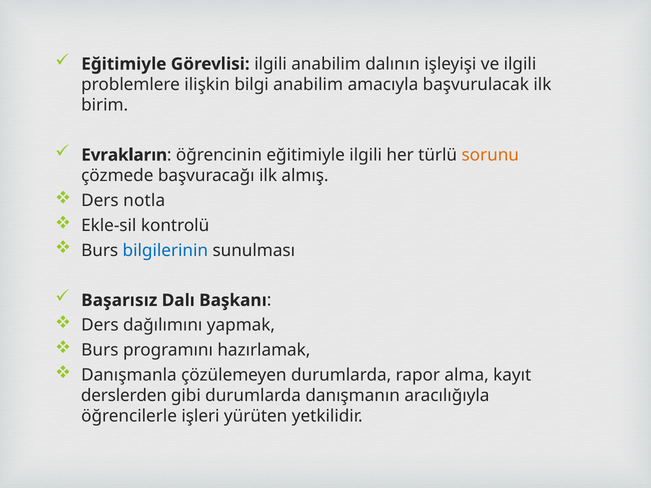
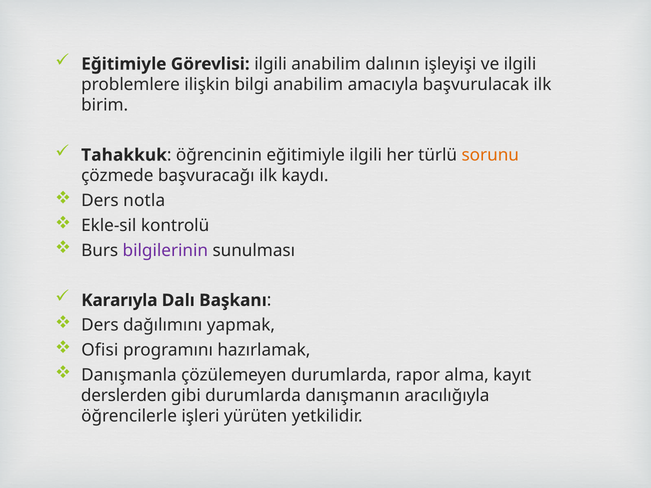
Evrakların: Evrakların -> Tahakkuk (124, 155)
almış: almış -> kaydı (305, 176)
bilgilerinin colour: blue -> purple (165, 251)
Başarısız: Başarısız -> Kararıyla (119, 300)
Burs: Burs -> Ofisi (100, 350)
